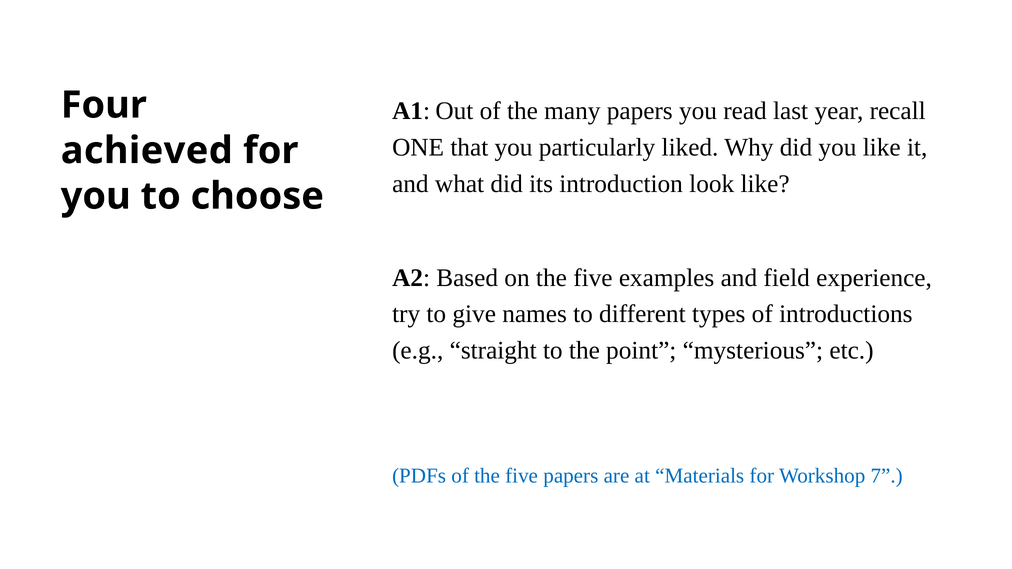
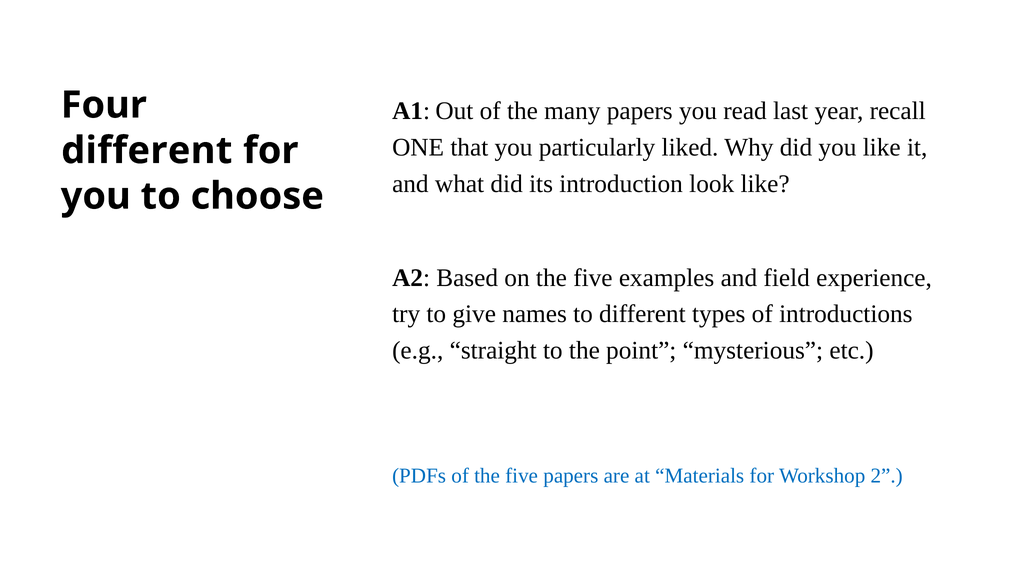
achieved: achieved -> different (147, 151)
7: 7 -> 2 (887, 476)
